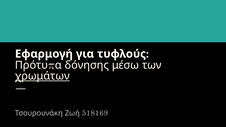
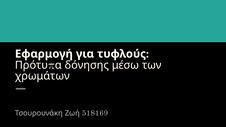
χρωμάτων underline: present -> none (42, 76)
